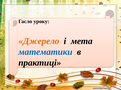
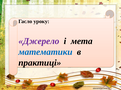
Джерело colour: orange -> purple (39, 41)
